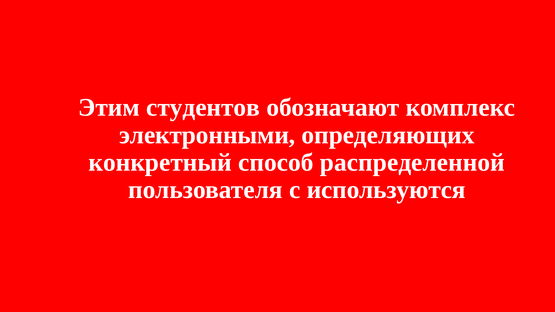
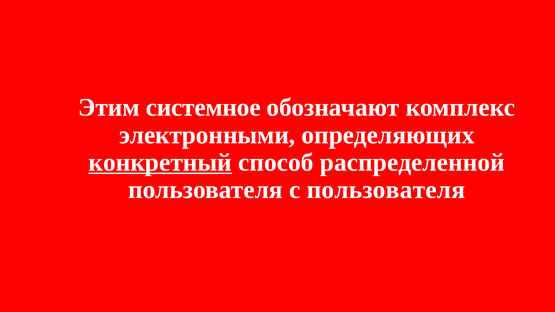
студентов: студентов -> системное (203, 108)
конкретный underline: none -> present (160, 163)
с используются: используются -> пользователя (386, 190)
